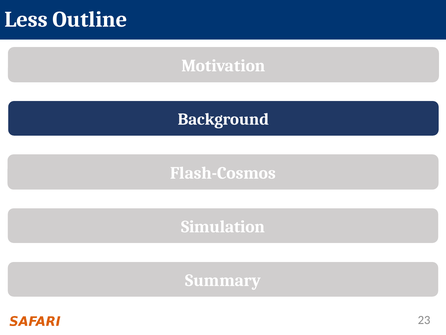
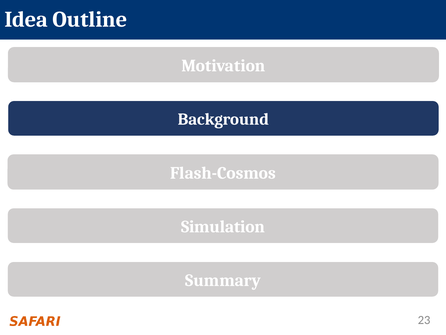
Less: Less -> Idea (26, 20)
